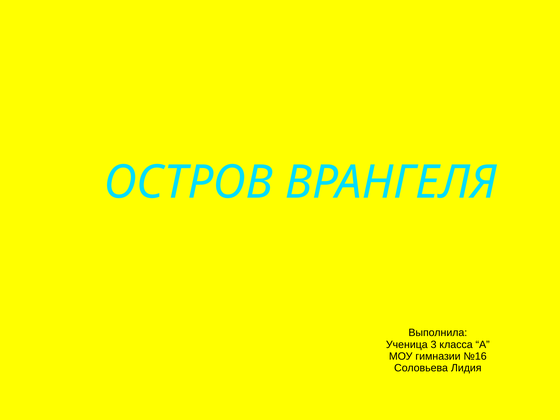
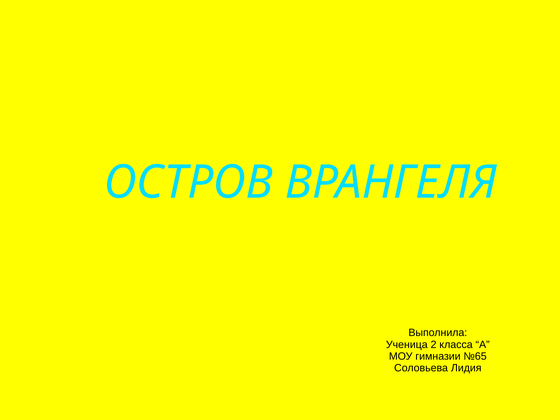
3: 3 -> 2 (434, 344)
№16: №16 -> №65 (475, 356)
